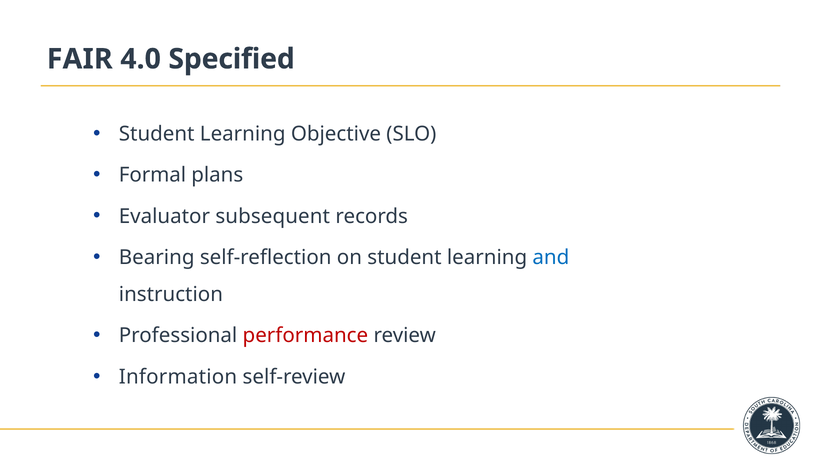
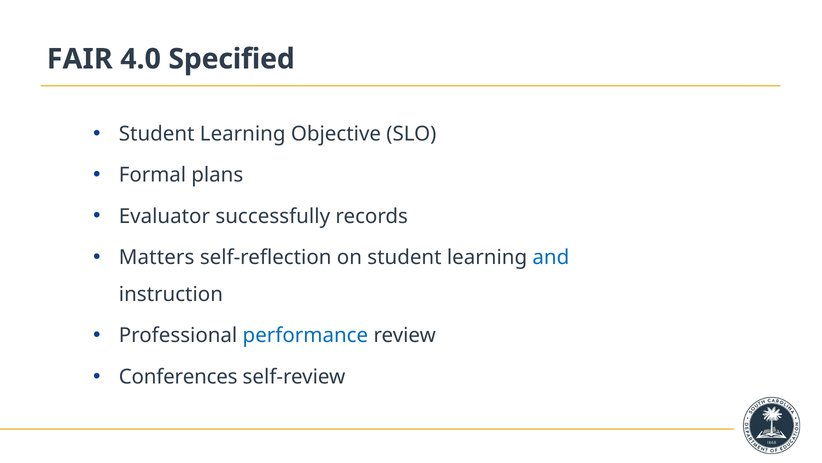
subsequent: subsequent -> successfully (273, 216)
Bearing: Bearing -> Matters (157, 257)
performance colour: red -> blue (305, 335)
Information: Information -> Conferences (178, 376)
